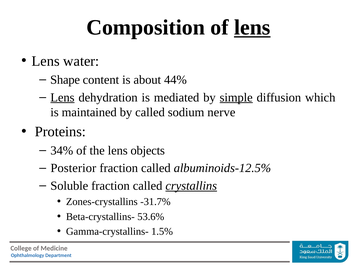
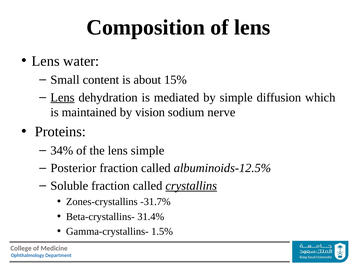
lens underline: present -> none (252, 27)
Shape: Shape -> Small (65, 80)
44%: 44% -> 15% (175, 80)
simple underline: present -> none (236, 97)
by called: called -> vision (150, 112)
lens objects: objects -> simple (148, 150)
53.6%: 53.6% -> 31.4% (151, 216)
